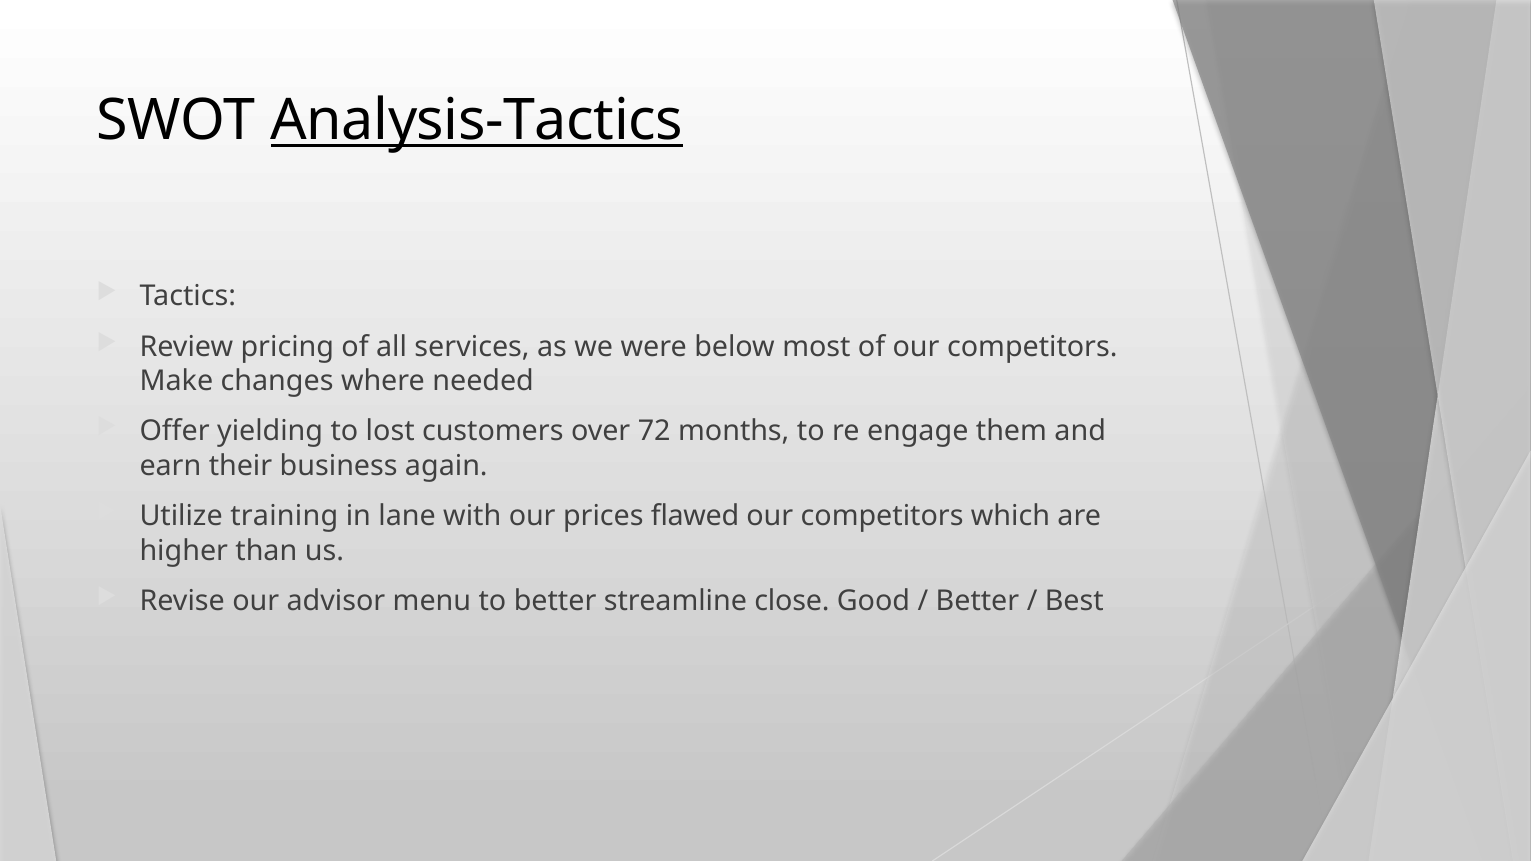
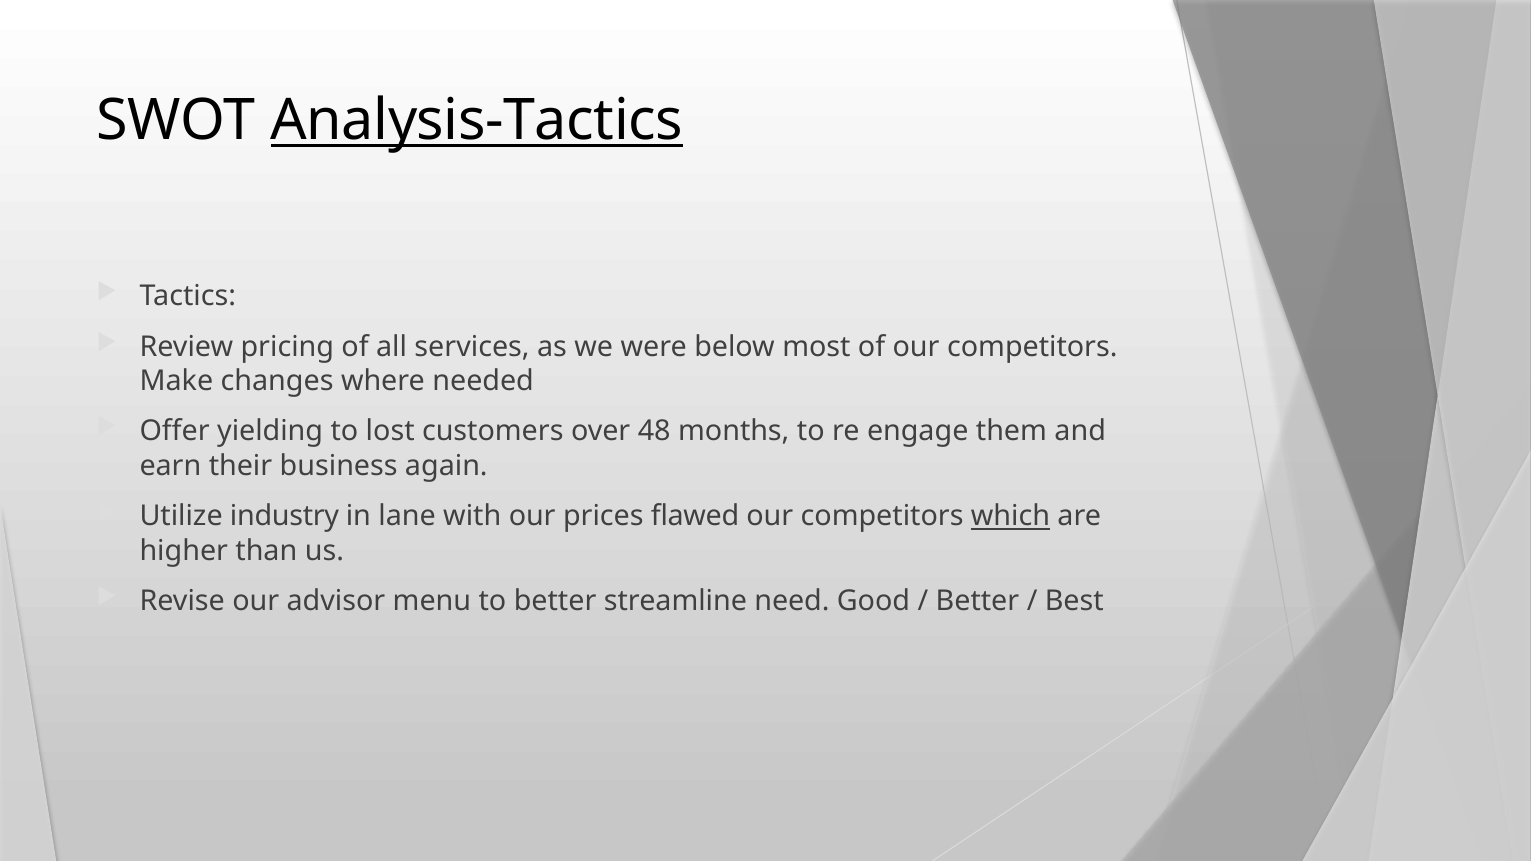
72: 72 -> 48 (654, 432)
training: training -> industry (285, 516)
which underline: none -> present (1010, 516)
close: close -> need (792, 601)
